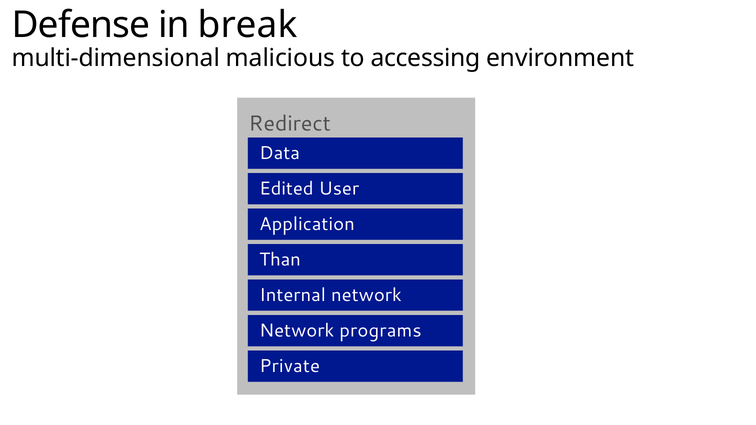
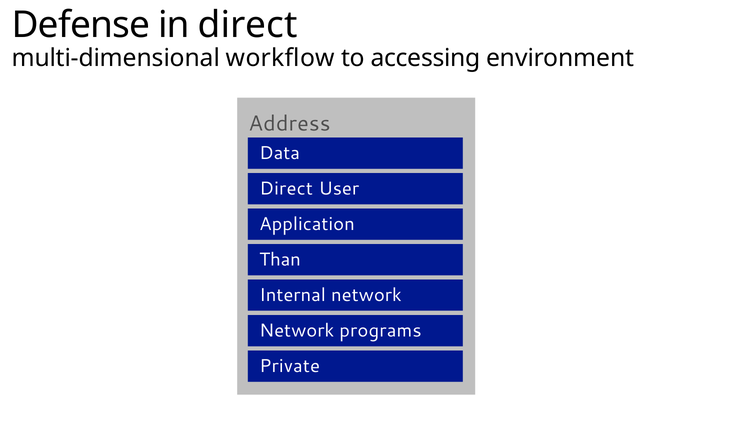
in break: break -> direct (248, 25)
malicious: malicious -> workflow (280, 58)
Redirect: Redirect -> Address (289, 123)
Edited: Edited -> Direct (286, 189)
